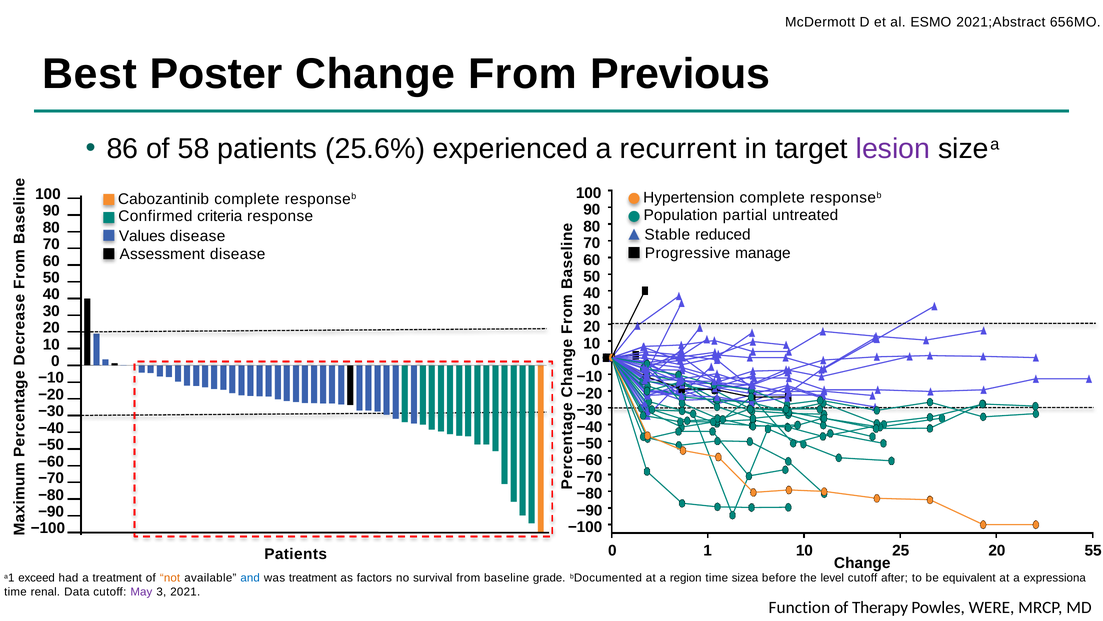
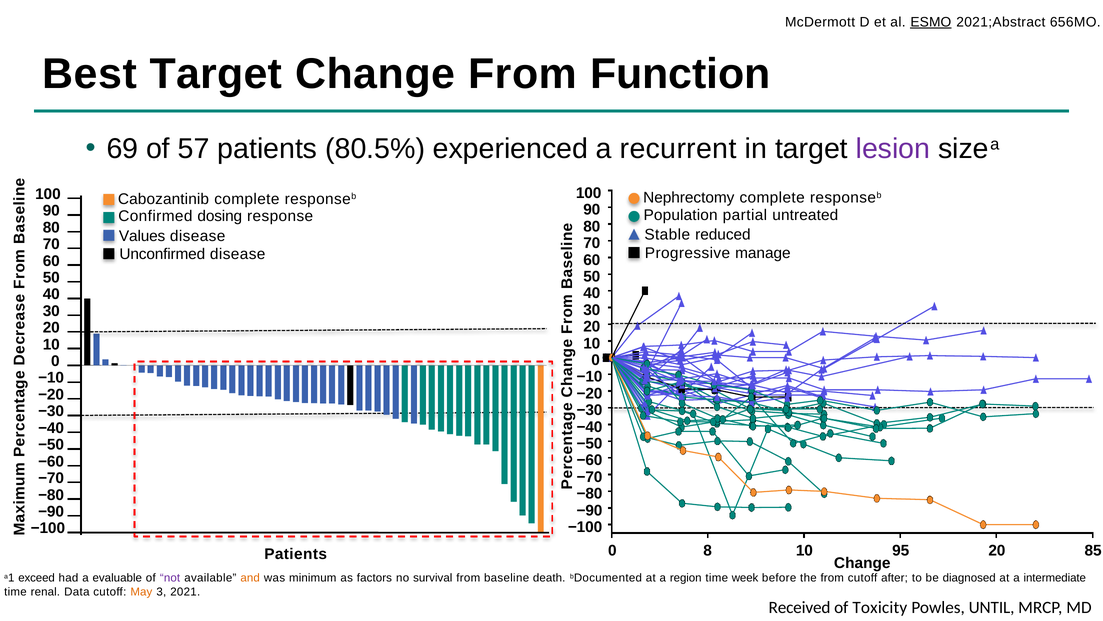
ESMO underline: none -> present (931, 22)
Best Poster: Poster -> Target (216, 74)
Previous: Previous -> Function (680, 74)
86: 86 -> 69 (122, 149)
58: 58 -> 57 (194, 149)
25.6%: 25.6% -> 80.5% (375, 149)
Hypertension: Hypertension -> Nephrectomy (689, 198)
criteria: criteria -> dosing (220, 216)
Assessment: Assessment -> Unconfirmed (162, 254)
1: 1 -> 8 (708, 550)
25: 25 -> 95 (901, 550)
55: 55 -> 85 (1093, 550)
a treatment: treatment -> evaluable (117, 578)
not colour: orange -> purple (170, 578)
and colour: blue -> orange (250, 578)
was treatment: treatment -> minimum (313, 578)
grade: grade -> death (549, 578)
time sizea: sizea -> week (745, 578)
the level: level -> from (832, 578)
equivalent: equivalent -> diagnosed (969, 578)
expressiona: expressiona -> intermediate (1055, 578)
May colour: purple -> orange (141, 591)
Function: Function -> Received (800, 607)
Therapy: Therapy -> Toxicity (880, 607)
WERE: WERE -> UNTIL (992, 607)
